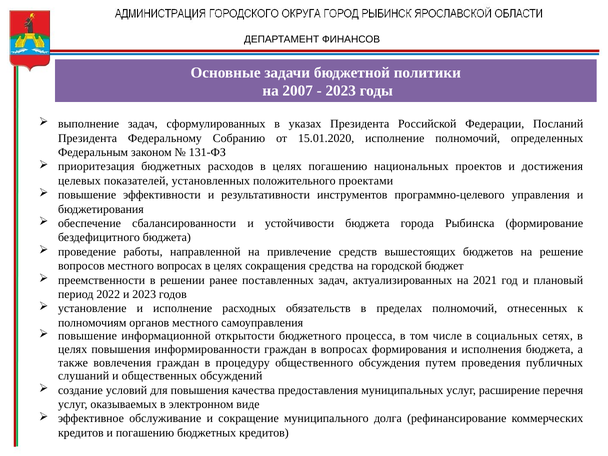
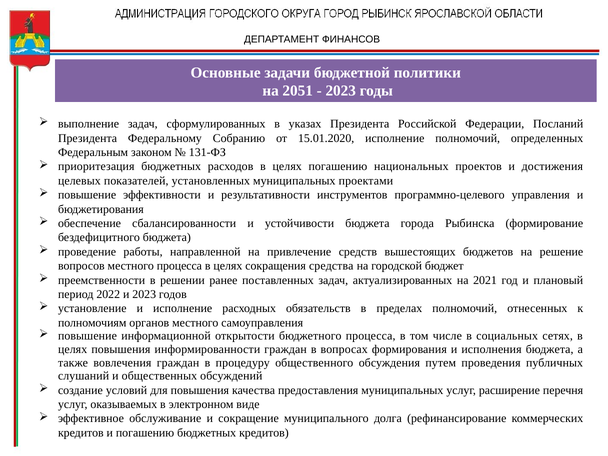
2007: 2007 -> 2051 (298, 91)
установленных положительного: положительного -> муниципальных (294, 181)
местного вопросах: вопросах -> процесса (179, 266)
